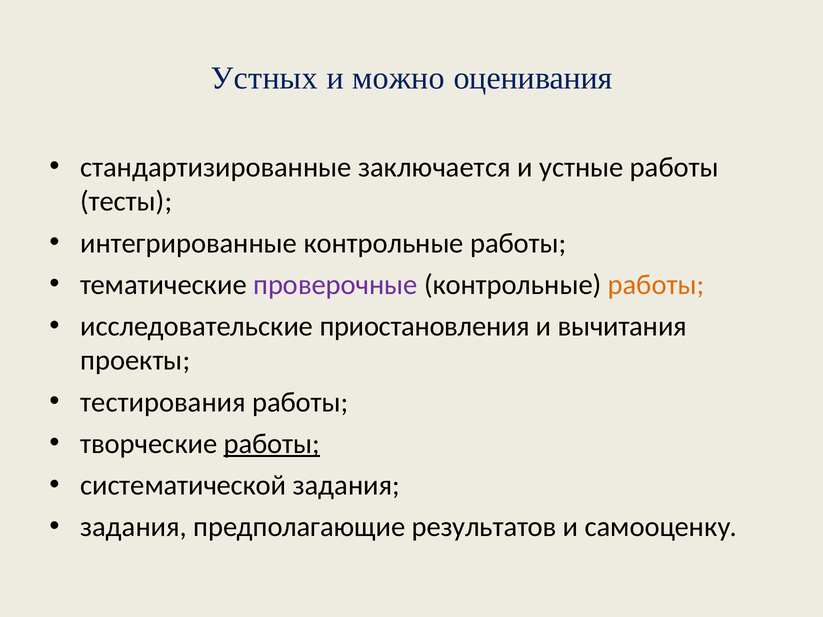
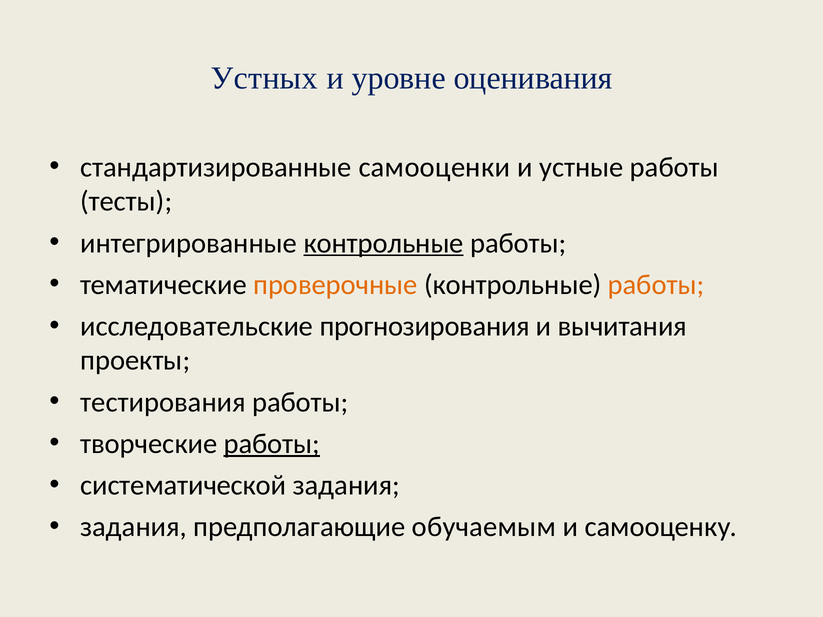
можно: можно -> уровне (399, 78)
заключается: заключается -> самооценки (434, 167)
контрольные underline: none -> present (384, 243)
проверочные colour: purple -> orange (335, 285)
приостановления: приостановления -> прогнозирования (425, 326)
результатов: результатов -> обучаемым (484, 527)
